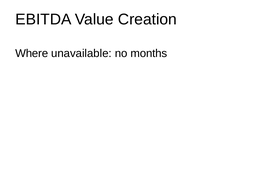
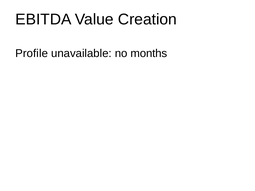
Where: Where -> Profile (32, 53)
